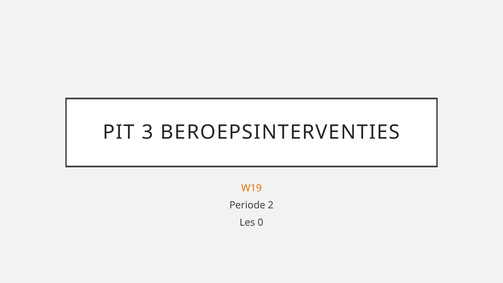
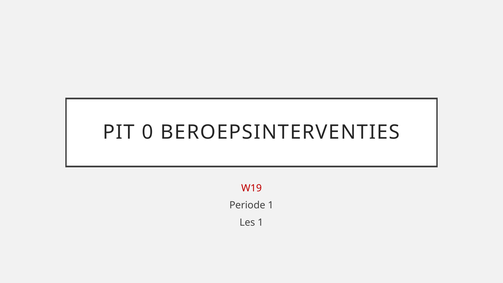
3: 3 -> 0 (148, 132)
W19 colour: orange -> red (252, 188)
Periode 2: 2 -> 1 (271, 205)
Les 0: 0 -> 1 (261, 222)
